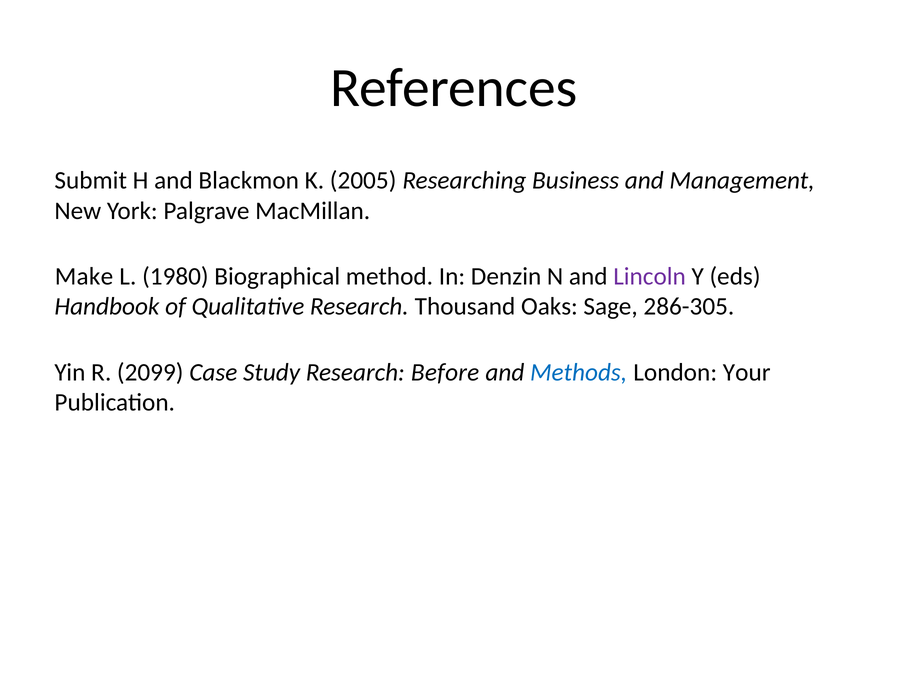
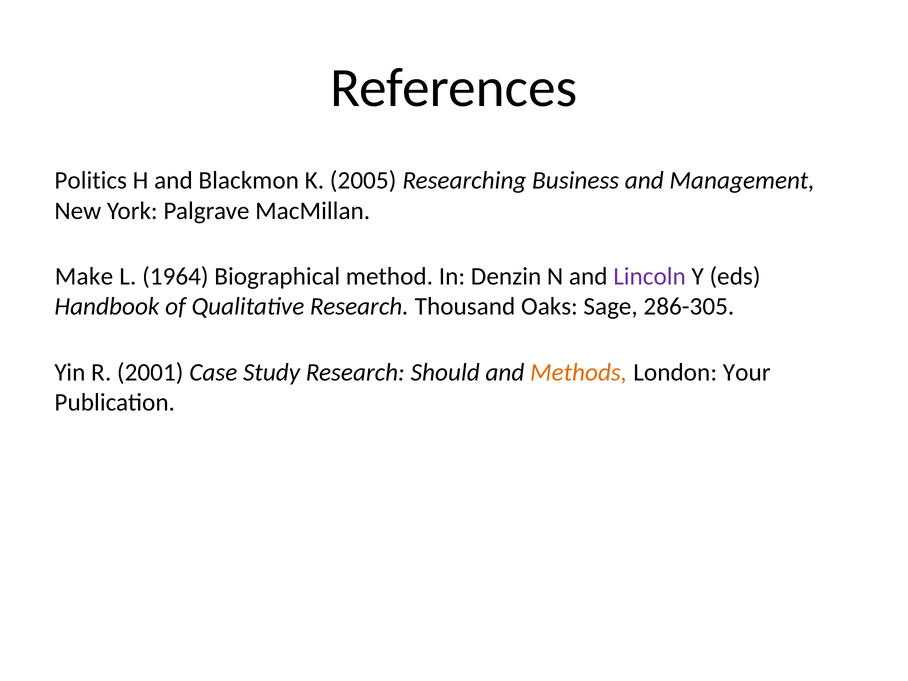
Submit: Submit -> Politics (91, 180)
1980: 1980 -> 1964 (175, 276)
2099: 2099 -> 2001 (150, 372)
Before: Before -> Should (445, 372)
Methods colour: blue -> orange (579, 372)
